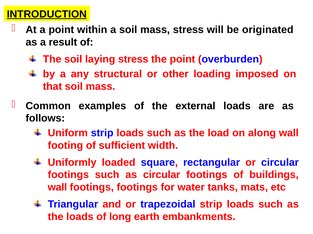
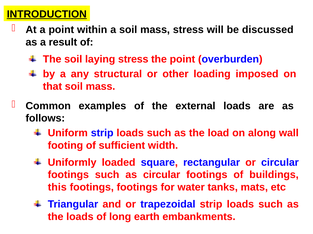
originated: originated -> discussed (268, 30)
wall: wall -> this (57, 188)
